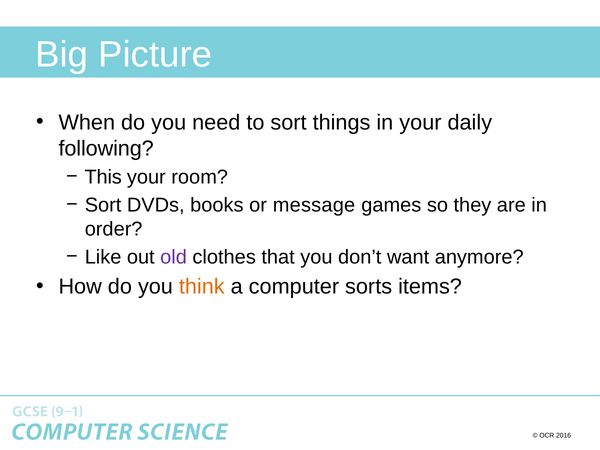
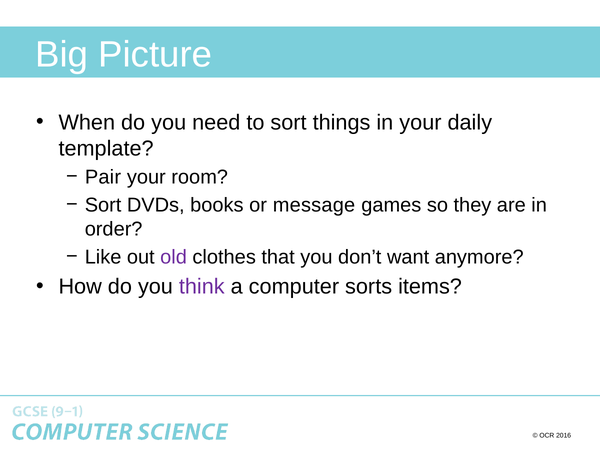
following: following -> template (106, 148)
This: This -> Pair (103, 177)
think colour: orange -> purple (202, 287)
